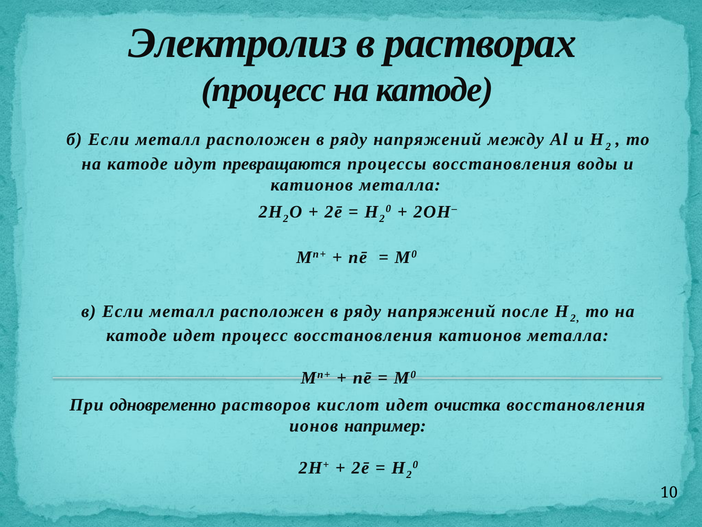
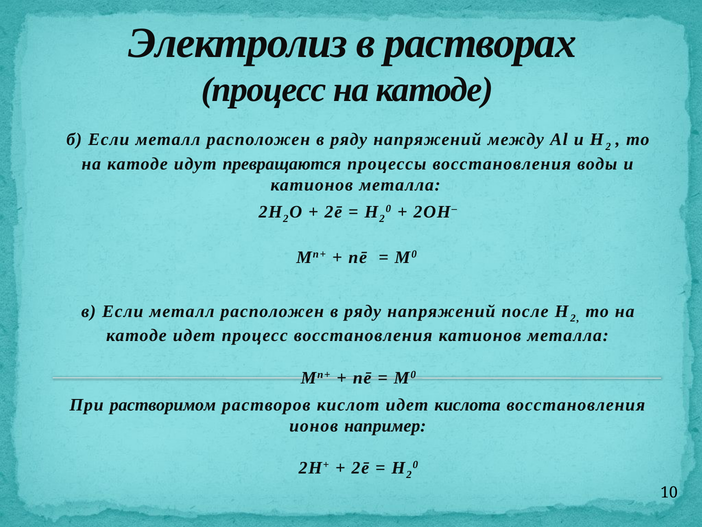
одновременно: одновременно -> растворимом (163, 404)
очистка: очистка -> кислота (467, 404)
